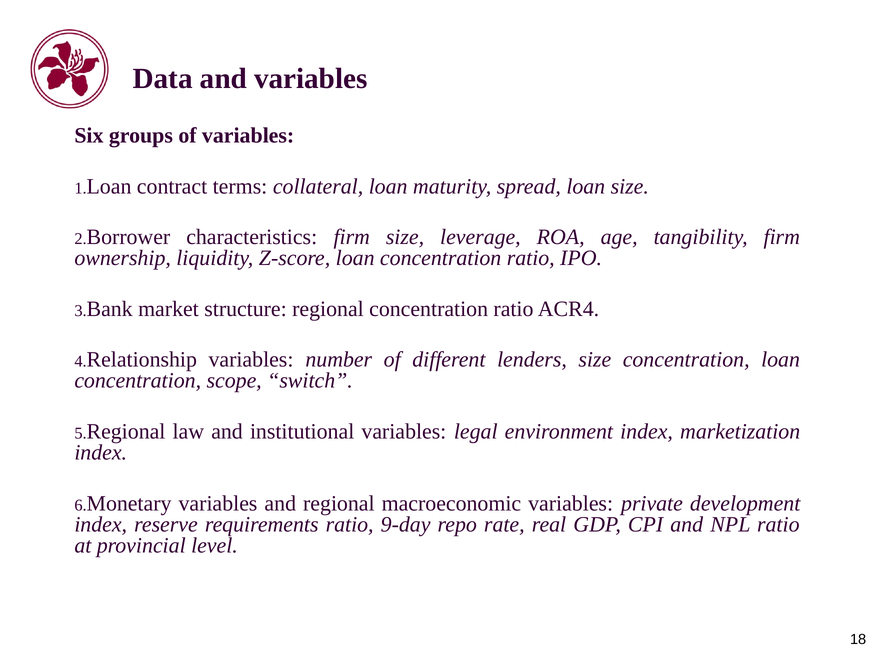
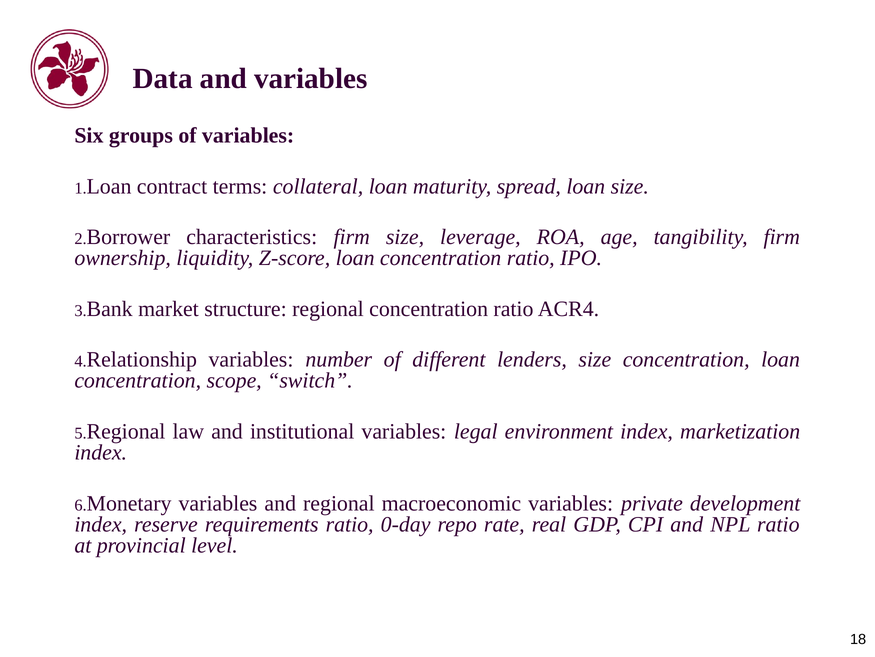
9-day: 9-day -> 0-day (406, 524)
